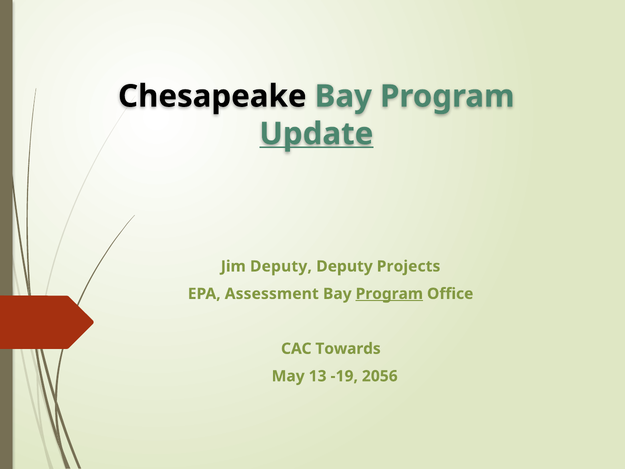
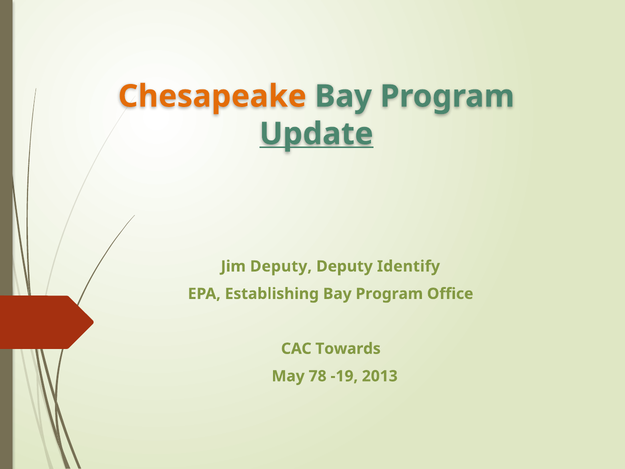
Chesapeake colour: black -> orange (212, 96)
Projects: Projects -> Identify (408, 266)
Assessment: Assessment -> Establishing (272, 294)
Program underline: present -> none (389, 294)
13: 13 -> 78 (318, 376)
2056: 2056 -> 2013 (380, 376)
